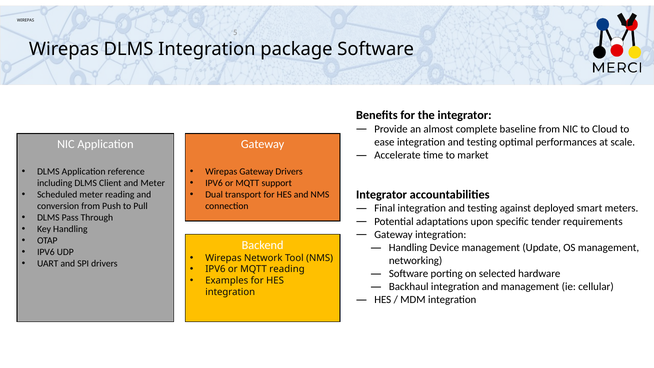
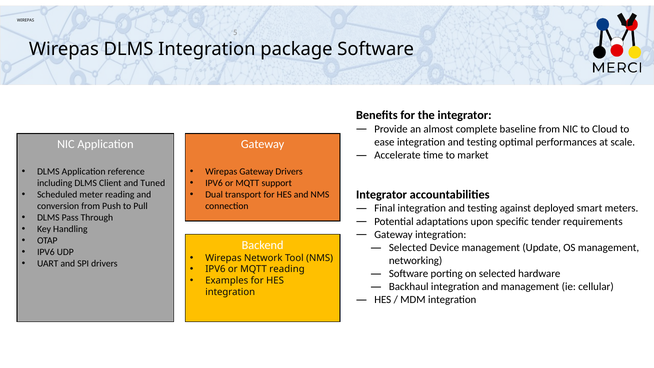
and Meter: Meter -> Tuned (153, 183)
Handling: Handling -> Selected (408, 248)
